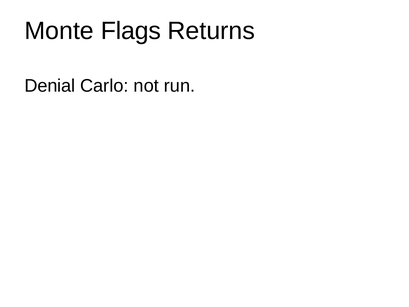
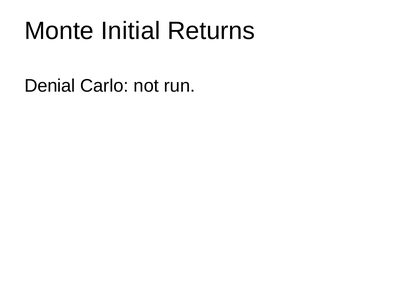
Flags: Flags -> Initial (131, 31)
